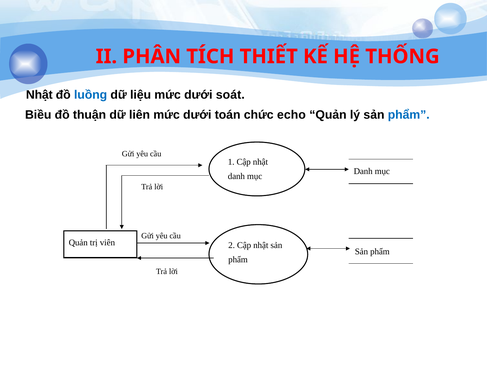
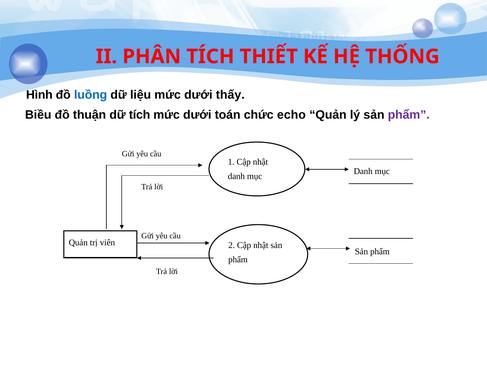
Nhật: Nhật -> Hình (39, 95)
soát: soát -> thấy (230, 95)
dữ liên: liên -> tích (140, 115)
phẩm colour: blue -> purple (409, 115)
